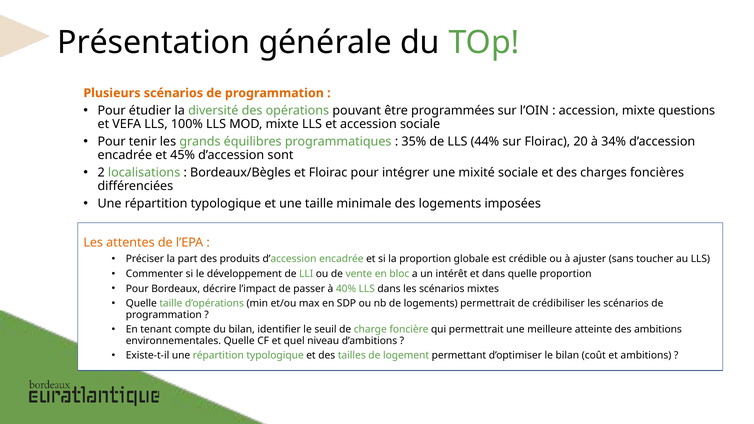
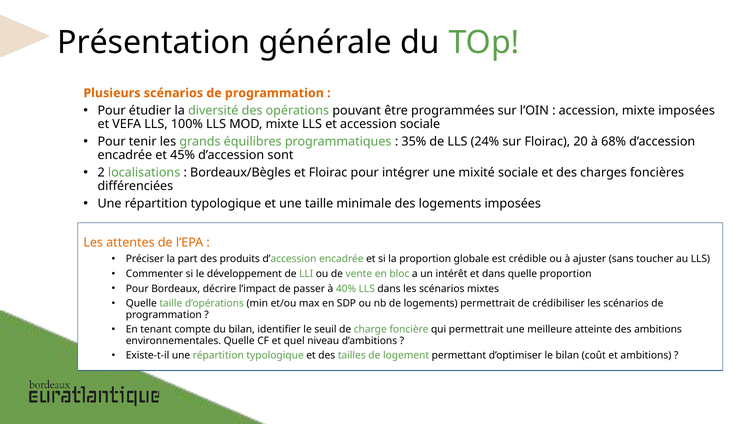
mixte questions: questions -> imposées (687, 111)
44%: 44% -> 24% (485, 142)
34%: 34% -> 68% (614, 142)
